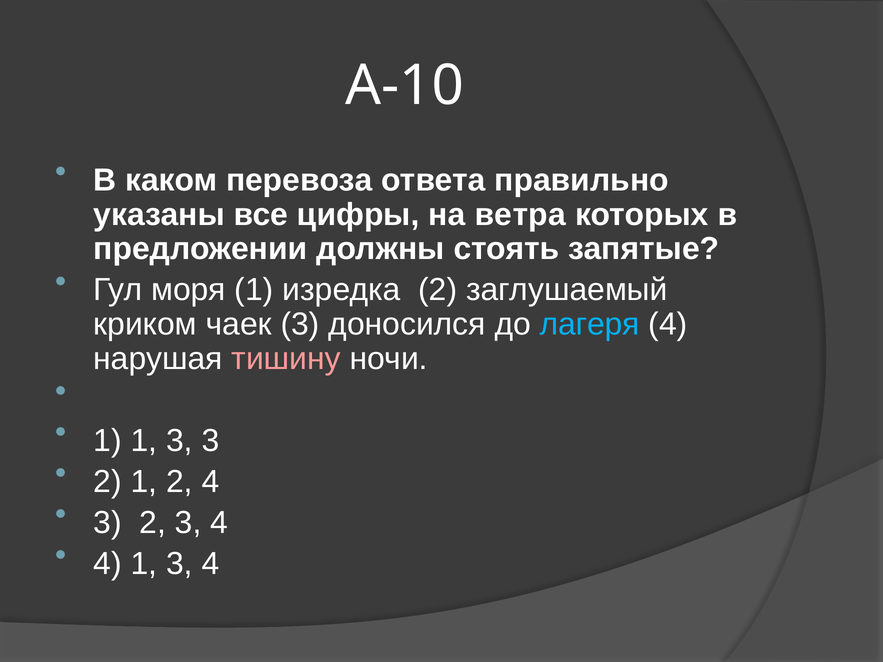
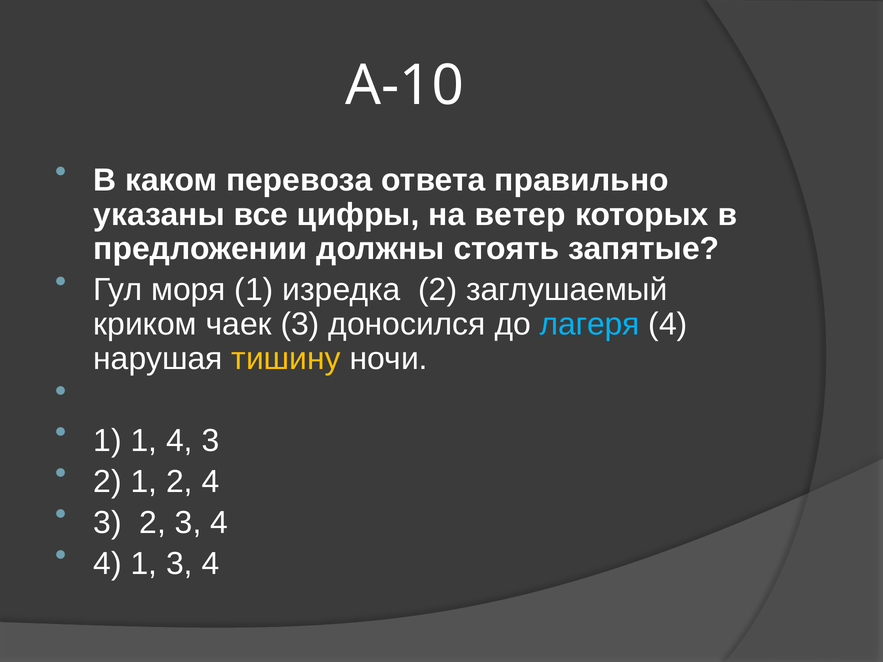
ветра: ветра -> ветер (520, 215)
тишину colour: pink -> yellow (286, 359)
1 1 3: 3 -> 4 (179, 441)
